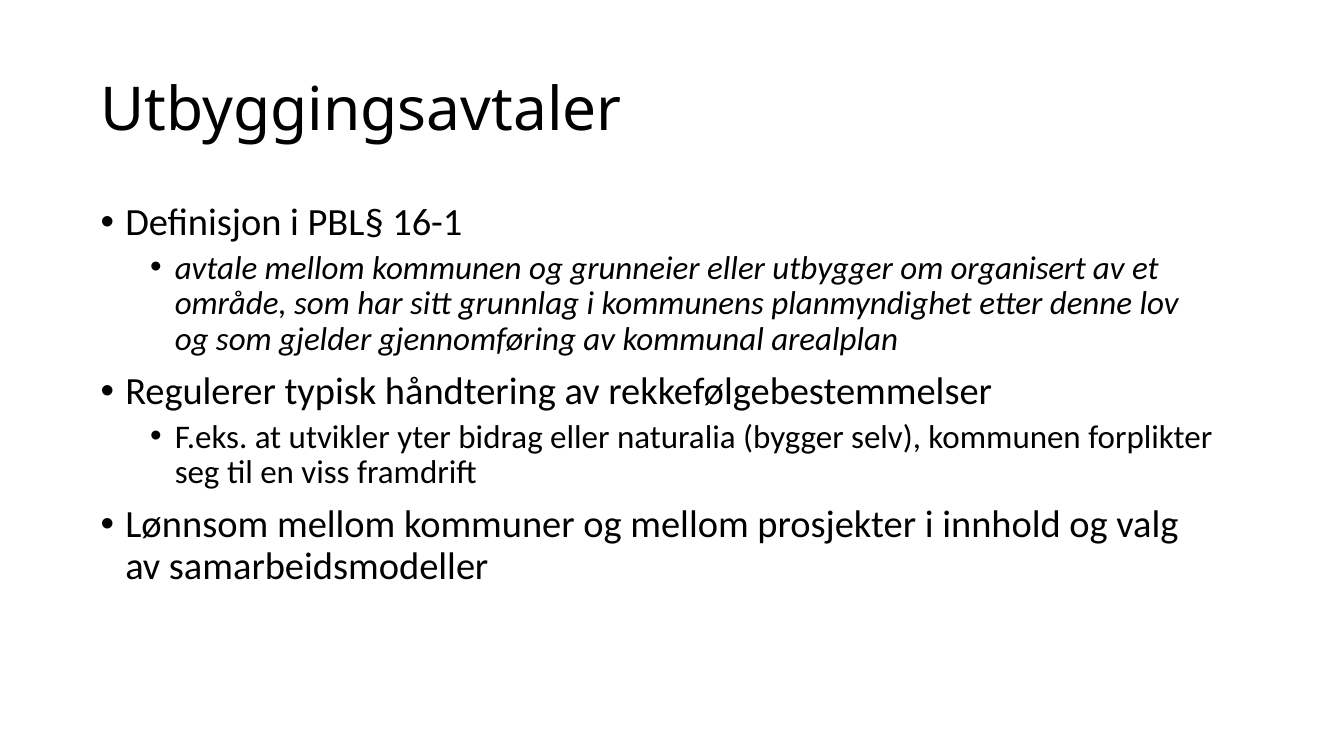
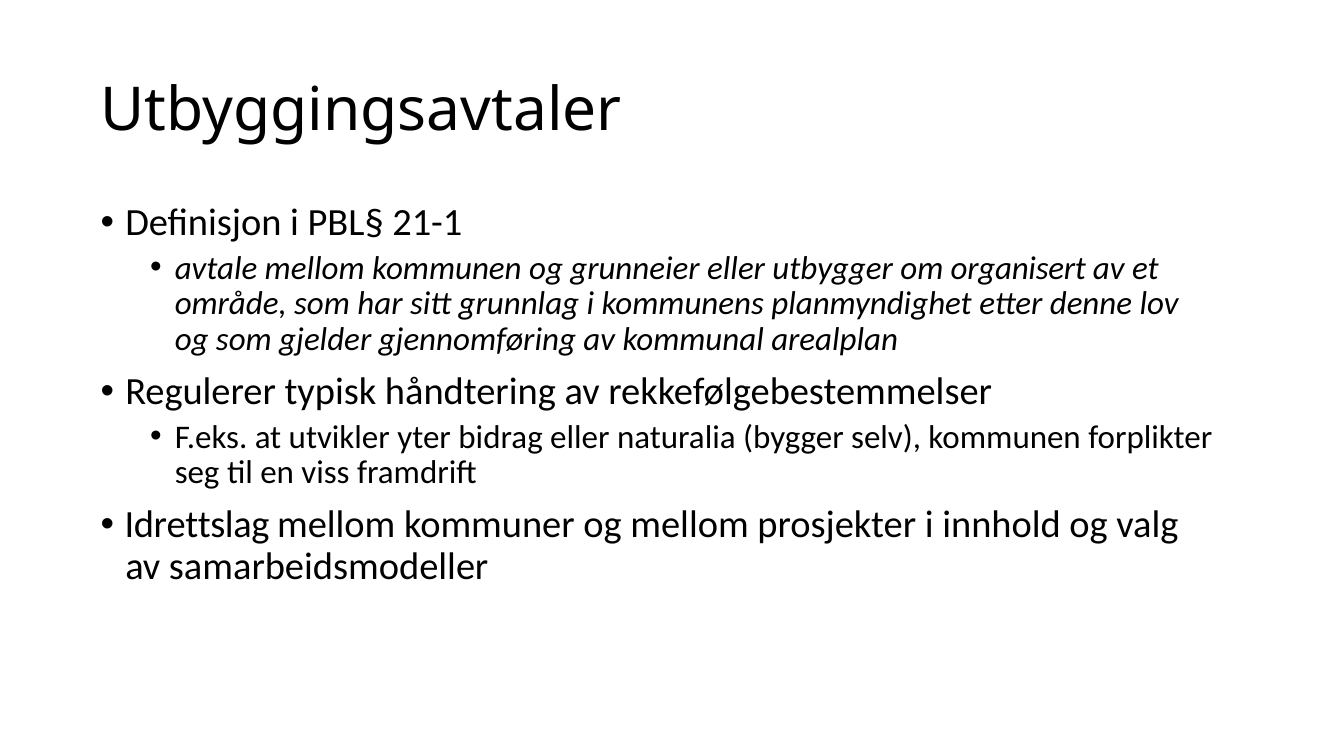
16-1: 16-1 -> 21-1 (427, 223)
Lønnsom: Lønnsom -> Idrettslag (197, 525)
